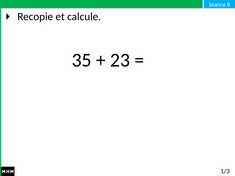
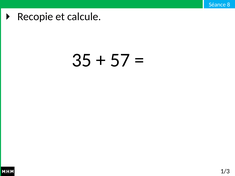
23: 23 -> 57 (120, 60)
